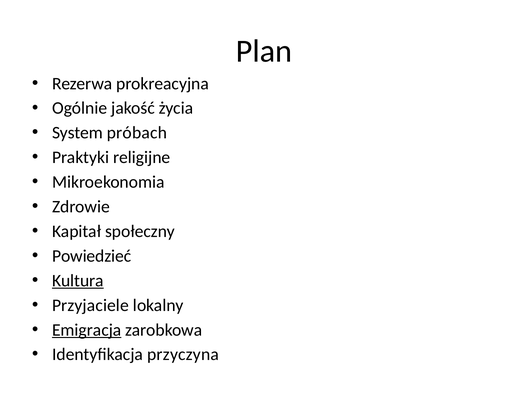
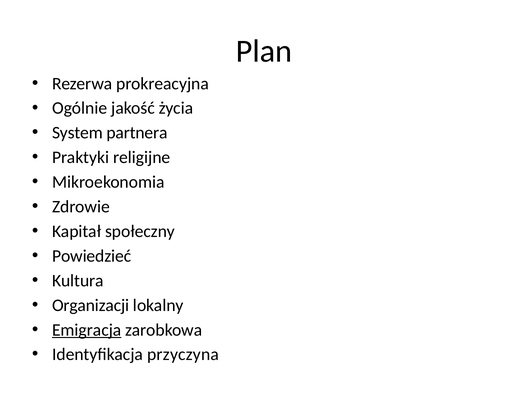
próbach: próbach -> partnera (137, 133)
Kultura underline: present -> none (78, 281)
Przyjaciele: Przyjaciele -> Organizacji (91, 305)
